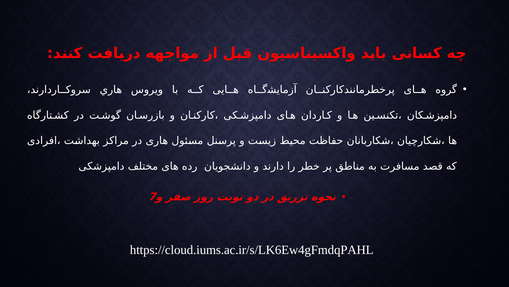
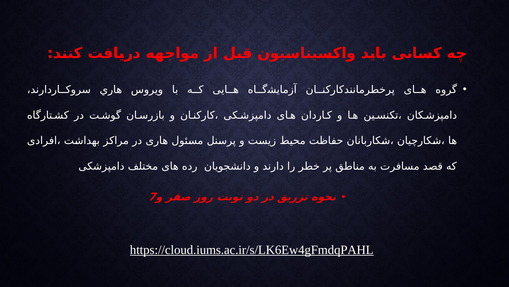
https://cloud.iums.ac.ir/s/LK6Ew4gFmdqPAHL underline: none -> present (252, 249)
